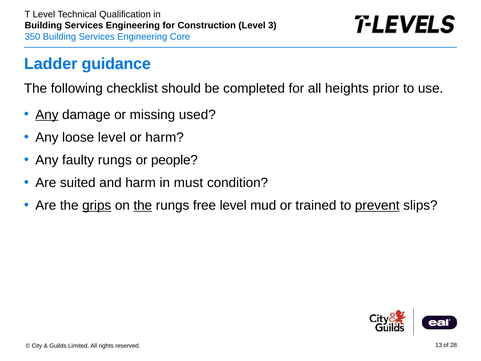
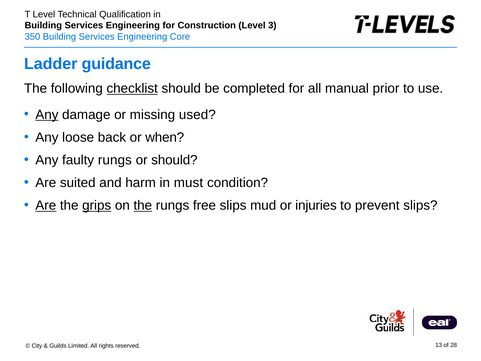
checklist underline: none -> present (132, 88)
heights: heights -> manual (347, 88)
loose level: level -> back (112, 137)
or harm: harm -> when (165, 137)
or people: people -> should (174, 160)
Are underline: none -> present (46, 205)
free level: level -> slips (233, 205)
trained: trained -> injuries (316, 205)
prevent underline: present -> none (377, 205)
